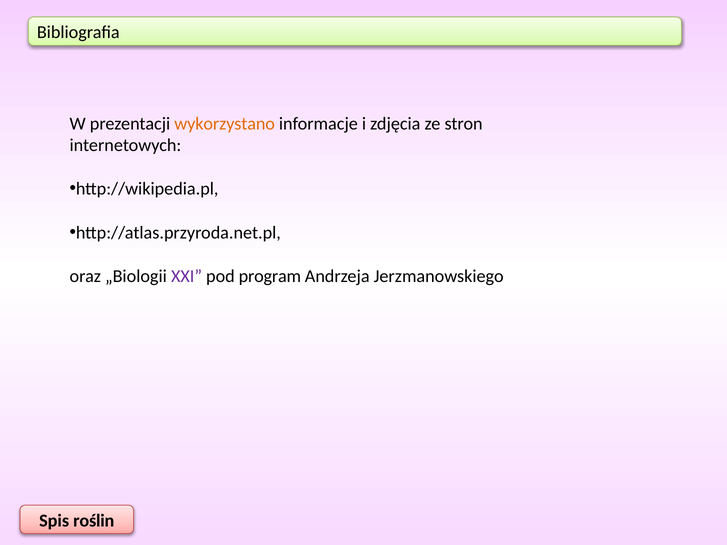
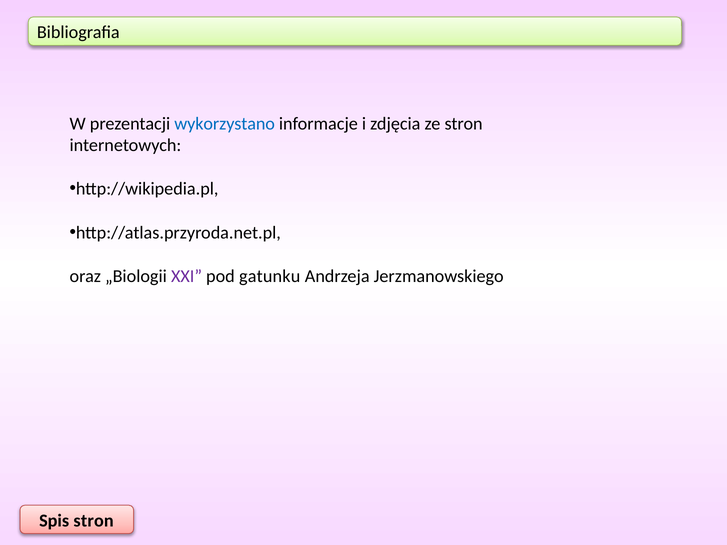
wykorzystano colour: orange -> blue (225, 124)
program: program -> gatunku (270, 276)
Spis roślin: roślin -> stron (94, 521)
